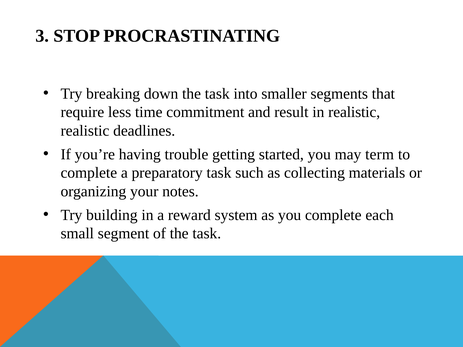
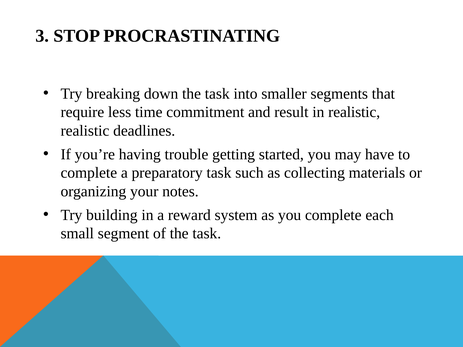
term: term -> have (380, 154)
